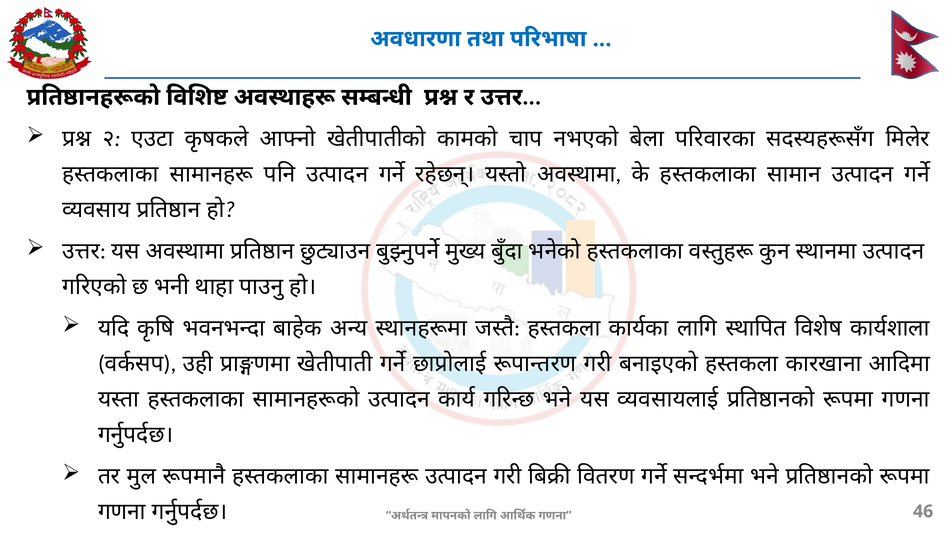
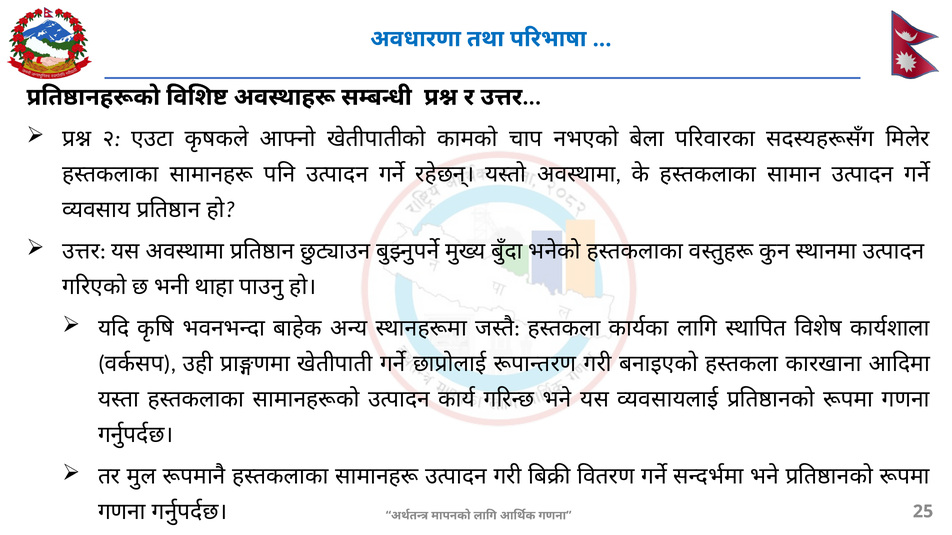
46: 46 -> 25 (923, 512)
